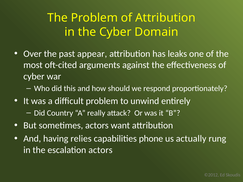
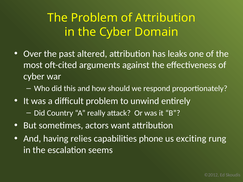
appear: appear -> altered (92, 54)
actually: actually -> exciting (191, 139)
escalation actors: actors -> seems (101, 150)
